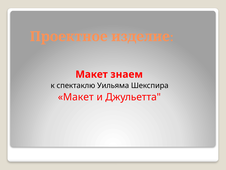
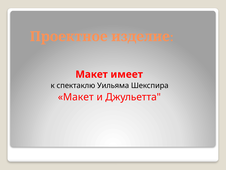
знаем: знаем -> имеет (127, 74)
